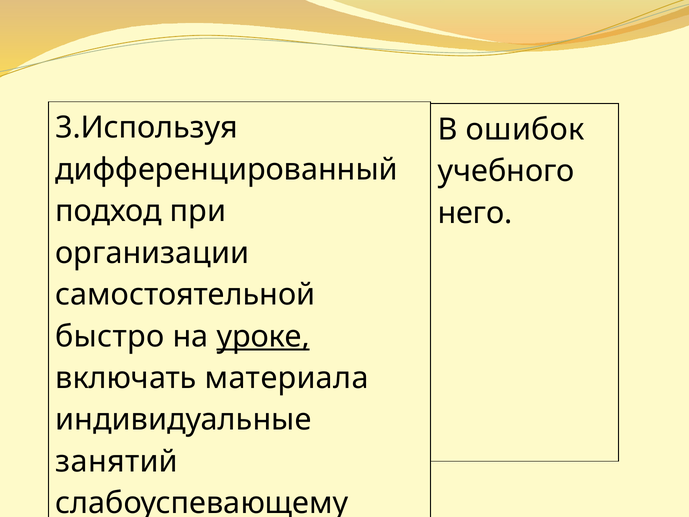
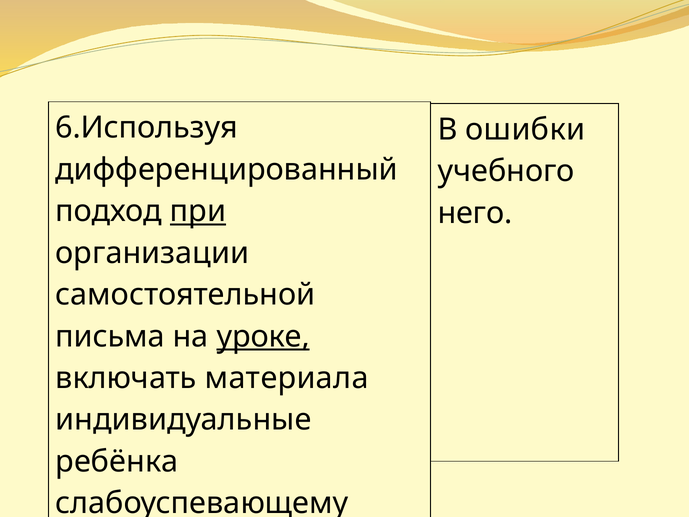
3.Используя: 3.Используя -> 6.Используя (147, 128)
ошибок: ошибок -> ошибки (525, 129)
при underline: none -> present (198, 211)
быстро: быстро -> письма (110, 336)
занятий: занятий -> ребёнка (117, 461)
